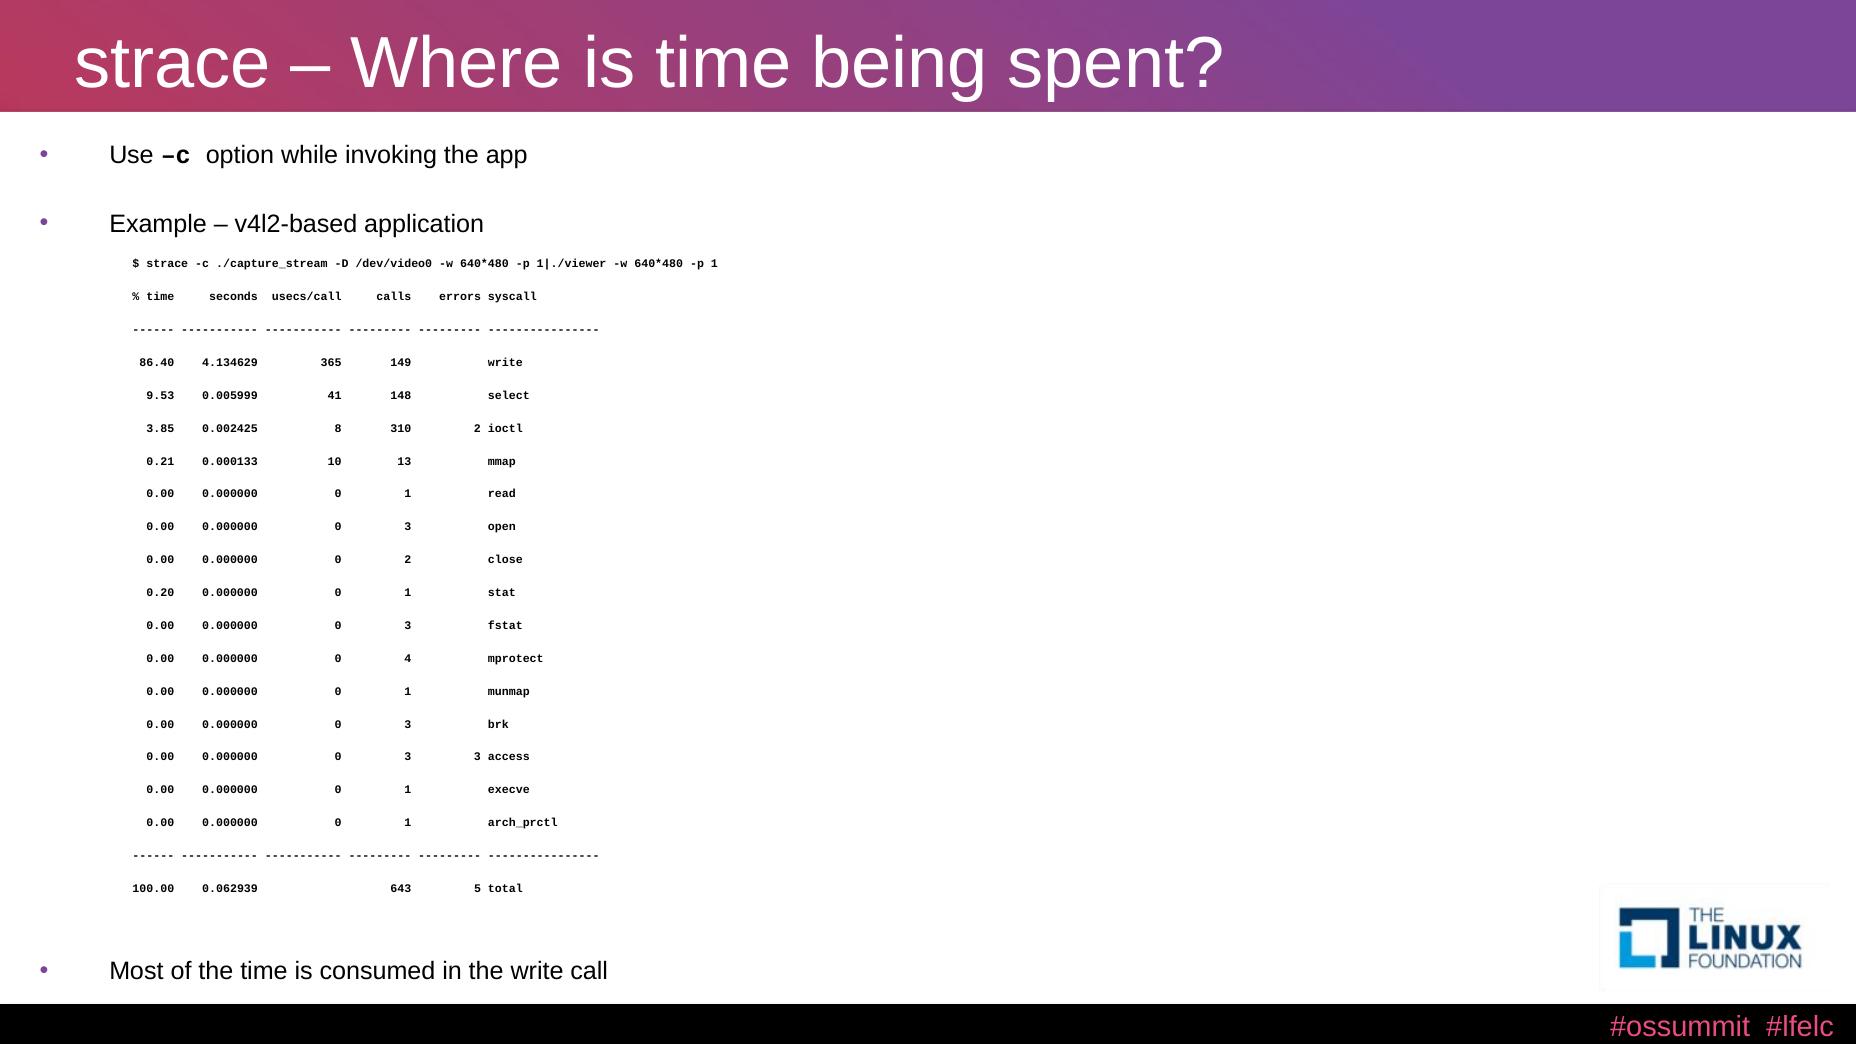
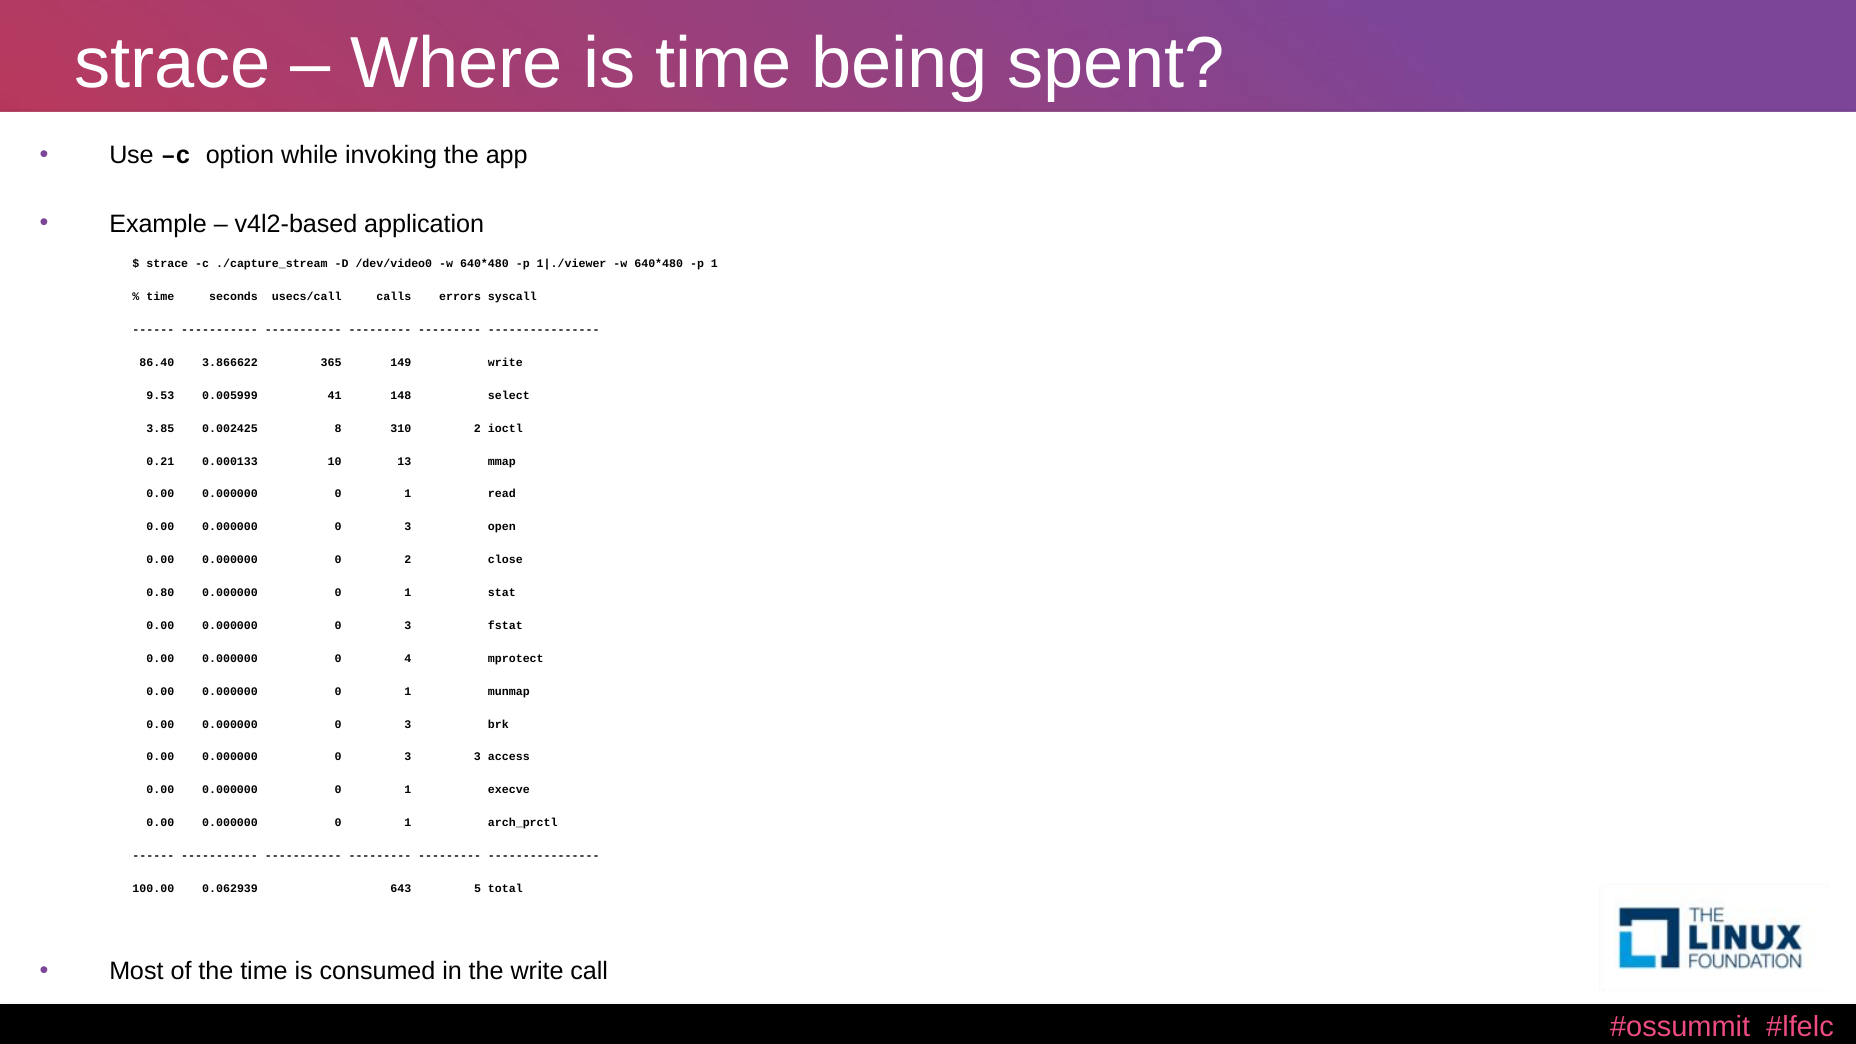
4.134629: 4.134629 -> 3.866622 (230, 363)
0.20: 0.20 -> 0.80 (160, 593)
